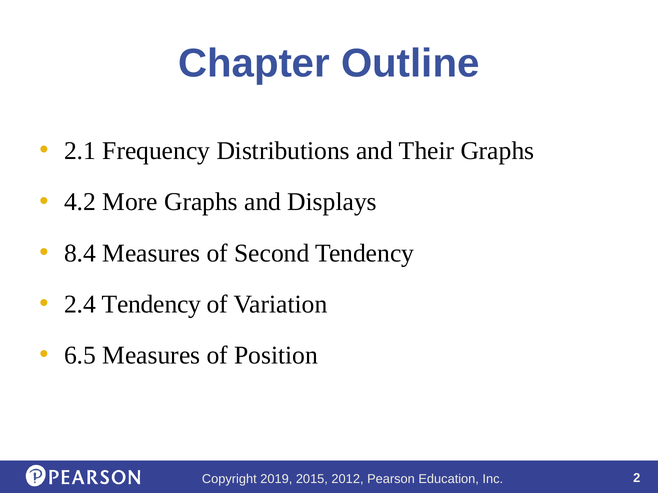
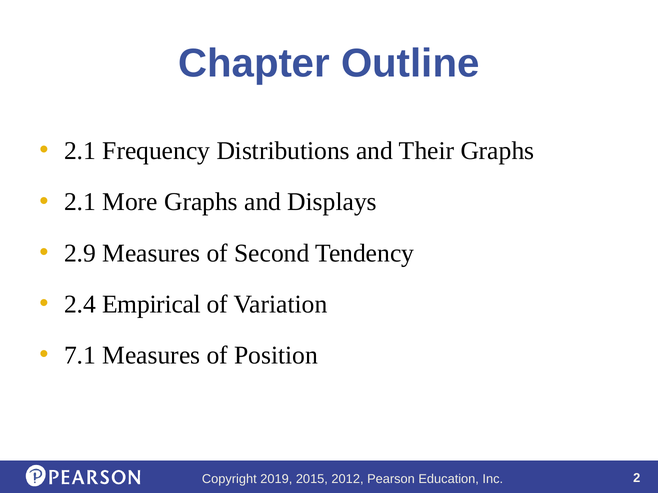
4.2: 4.2 -> 2.1 (80, 202)
8.4: 8.4 -> 2.9 (80, 253)
2.4 Tendency: Tendency -> Empirical (151, 305)
6.5: 6.5 -> 7.1 (80, 356)
